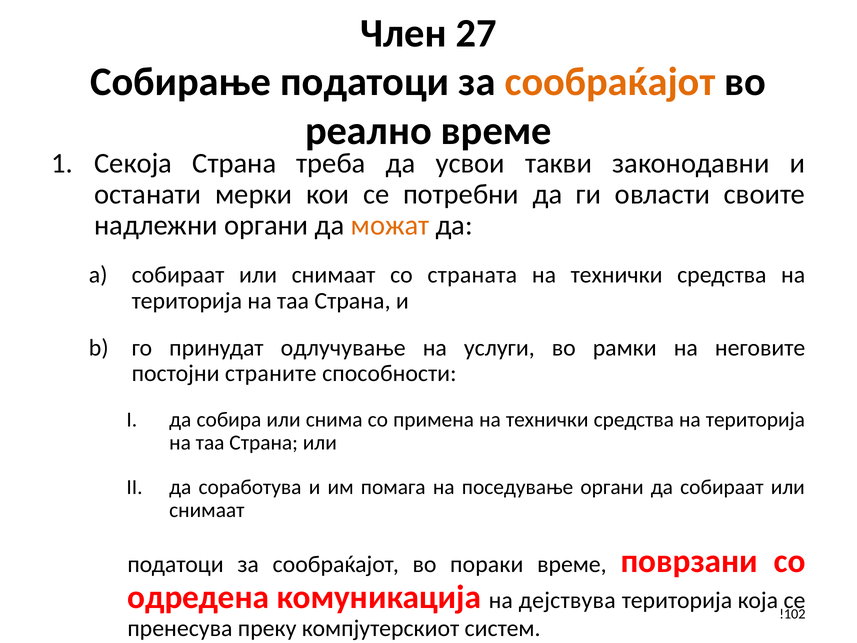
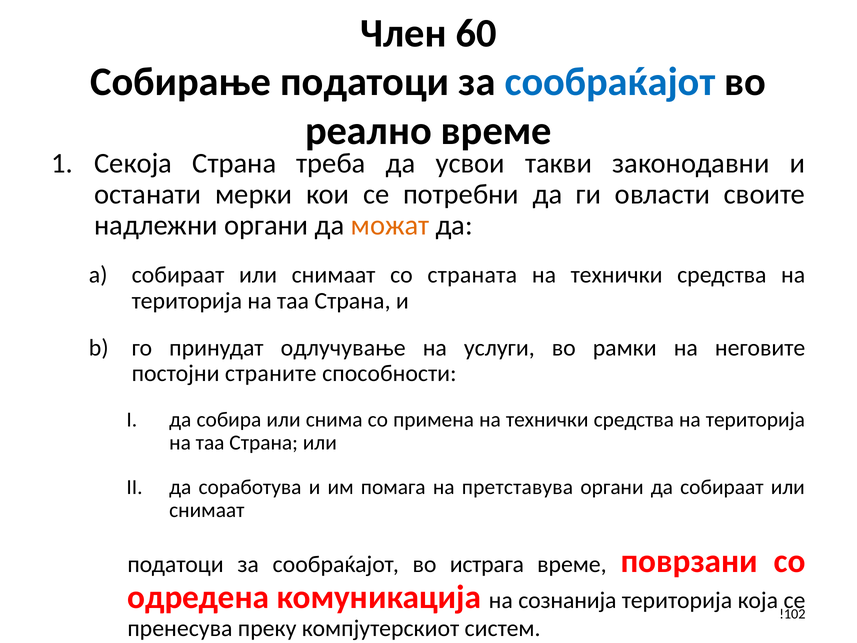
27: 27 -> 60 (476, 34)
сообраќајот colour: orange -> blue (610, 82)
поседување: поседување -> претставува (517, 487)
пораки: пораки -> истрага (487, 564)
дејствува: дејствува -> сознанија (567, 600)
